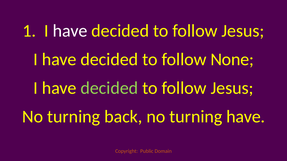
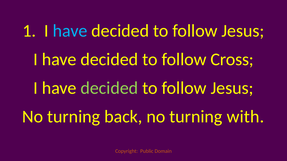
have colour: white -> light blue (70, 31)
None: None -> Cross (232, 60)
turning have: have -> with (245, 117)
